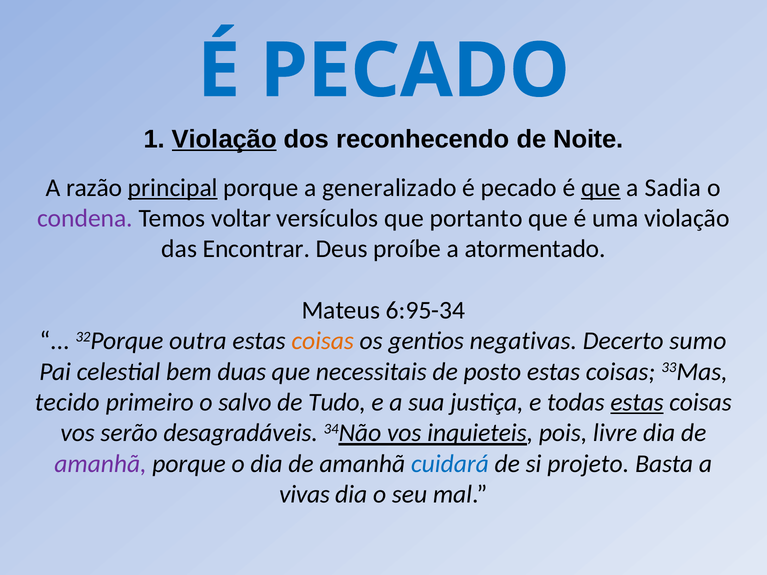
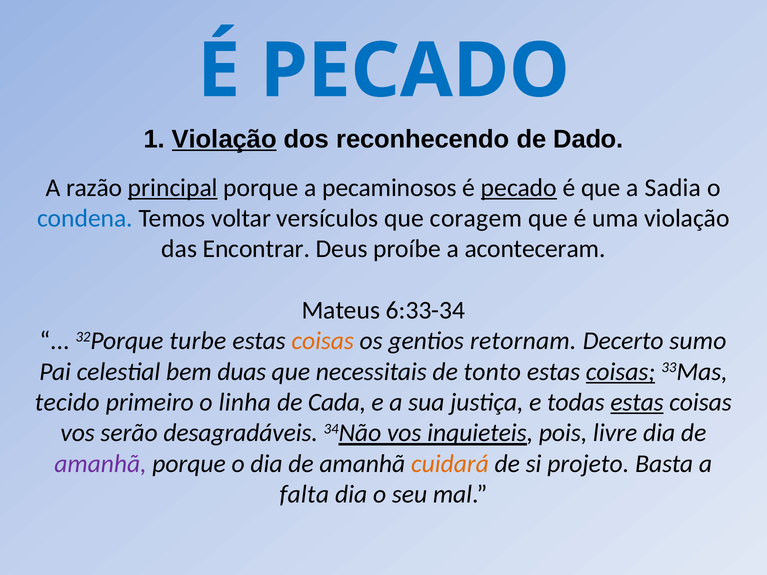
Noite: Noite -> Dado (588, 139)
generalizado: generalizado -> pecaminosos (390, 188)
pecado underline: none -> present (519, 188)
que underline: present -> none (601, 188)
condena colour: purple -> blue (85, 218)
portanto: portanto -> coragem (476, 218)
atormentado: atormentado -> aconteceram (535, 249)
6:95-34: 6:95-34 -> 6:33-34 (425, 311)
outra: outra -> turbe (198, 341)
negativas: negativas -> retornam (523, 341)
posto: posto -> tonto (492, 372)
coisas underline: none -> present (620, 372)
salvo: salvo -> linha (245, 403)
Tudo: Tudo -> Cada (337, 403)
cuidará colour: blue -> orange (450, 464)
vivas: vivas -> falta (304, 495)
